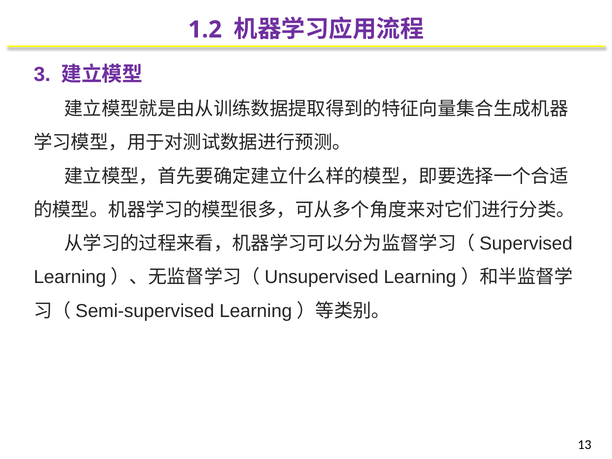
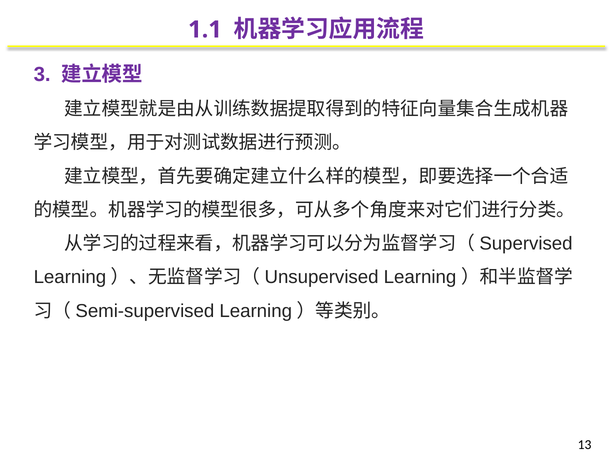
1.2: 1.2 -> 1.1 (205, 30)
